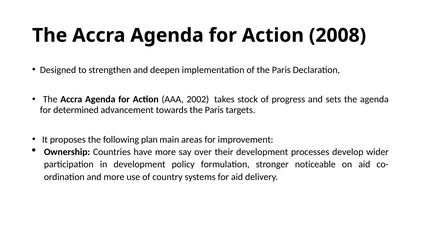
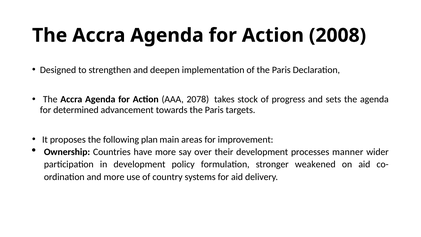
2002: 2002 -> 2078 (198, 99)
develop: develop -> manner (348, 152)
noticeable: noticeable -> weakened (315, 164)
